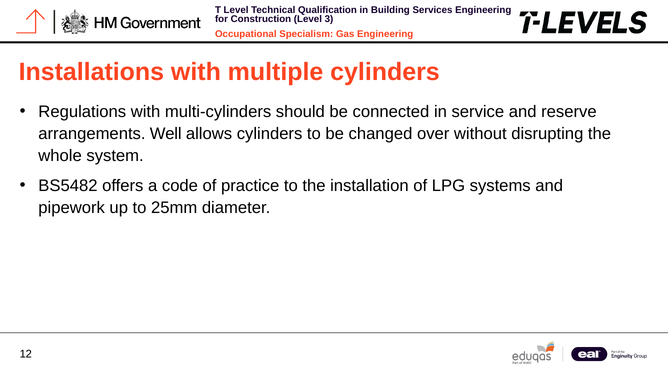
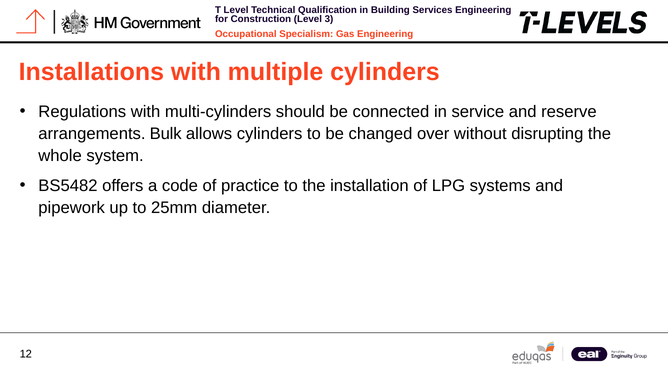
Well: Well -> Bulk (166, 133)
